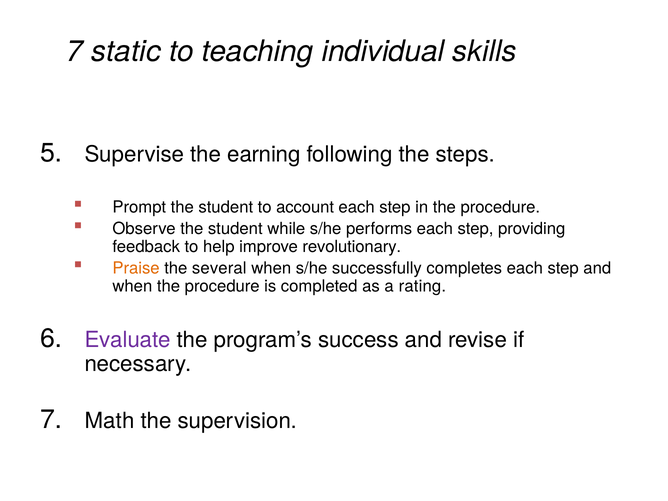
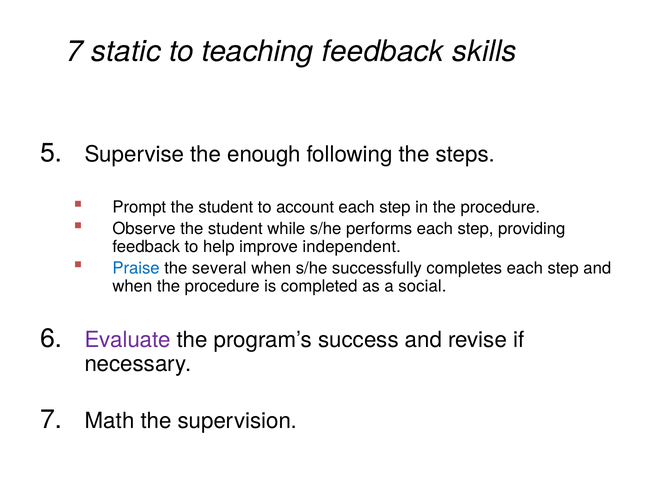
teaching individual: individual -> feedback (383, 51)
earning: earning -> enough (264, 154)
revolutionary: revolutionary -> independent (352, 247)
Praise colour: orange -> blue (136, 268)
rating: rating -> social (422, 286)
